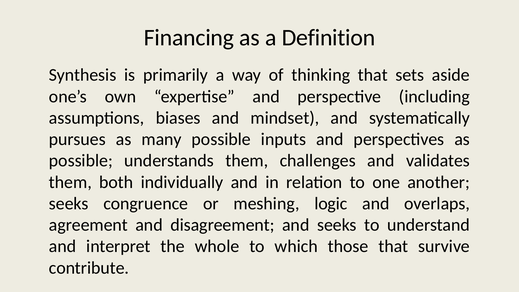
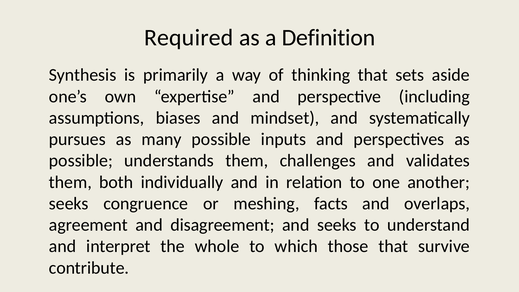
Financing: Financing -> Required (189, 38)
logic: logic -> facts (331, 204)
